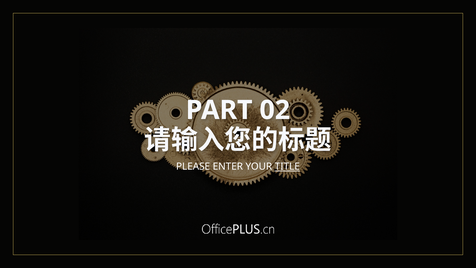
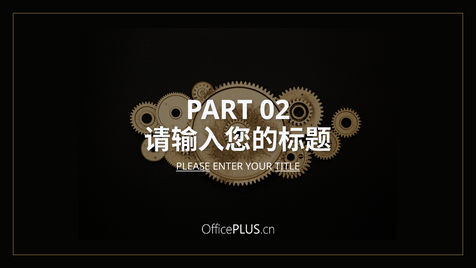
PLEASE underline: none -> present (193, 167)
